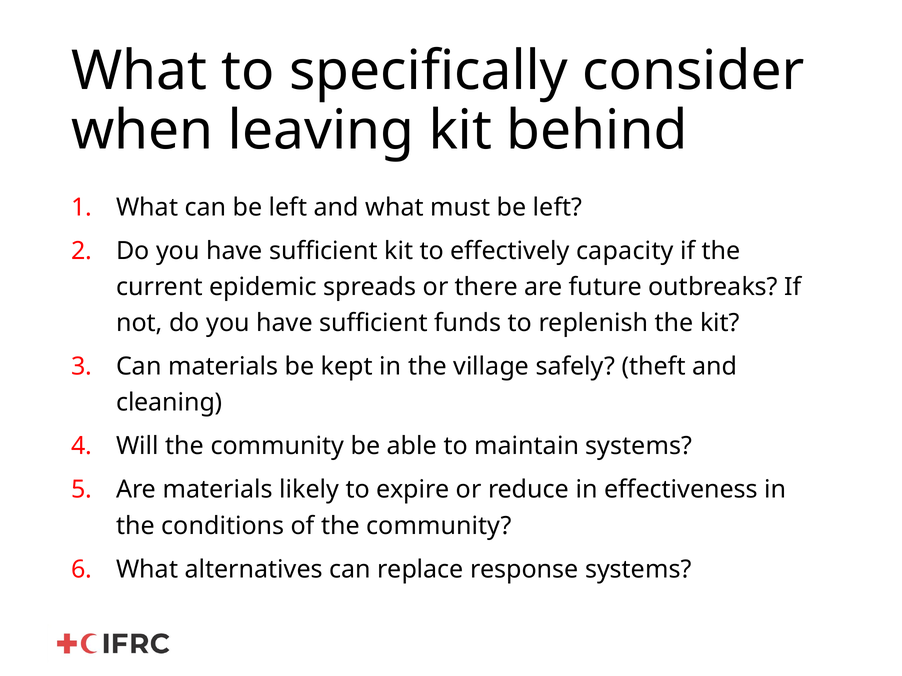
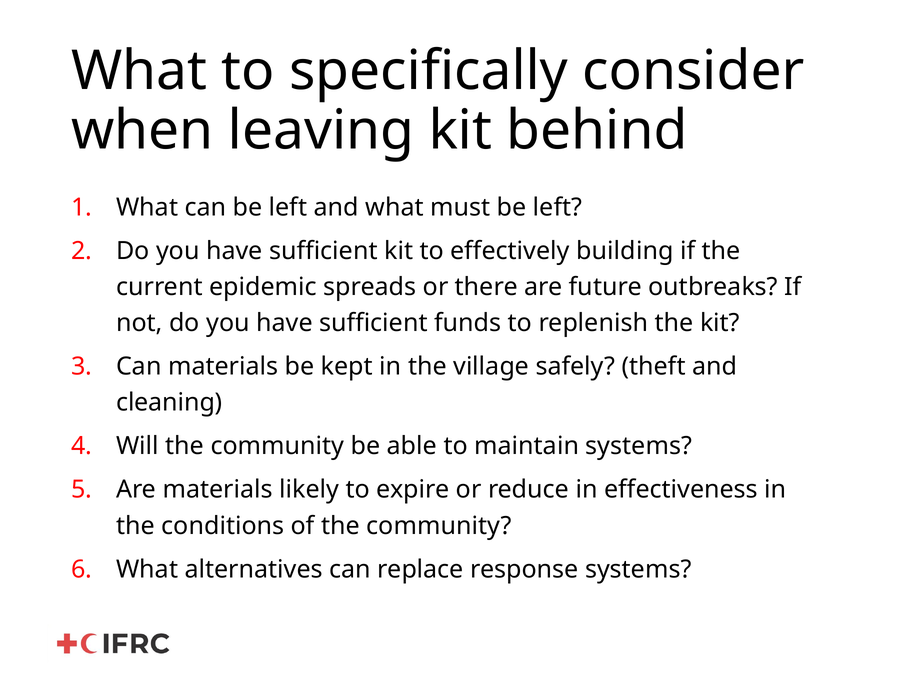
capacity: capacity -> building (625, 251)
